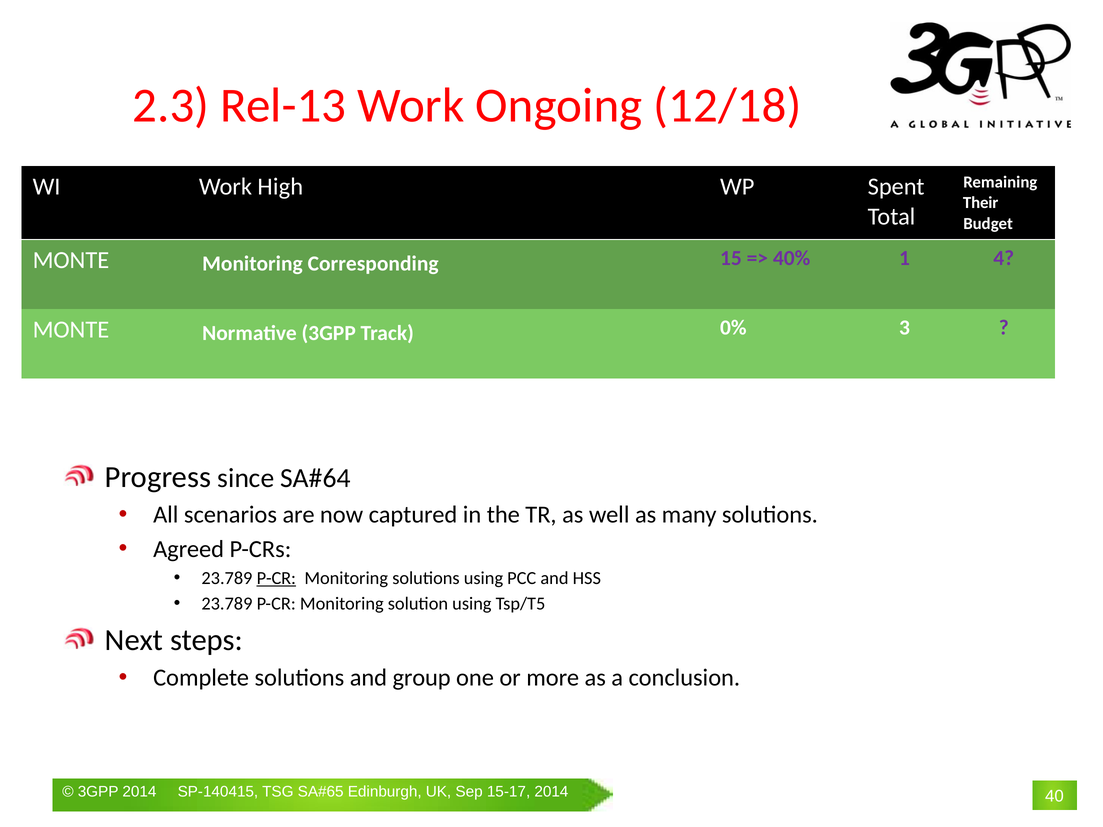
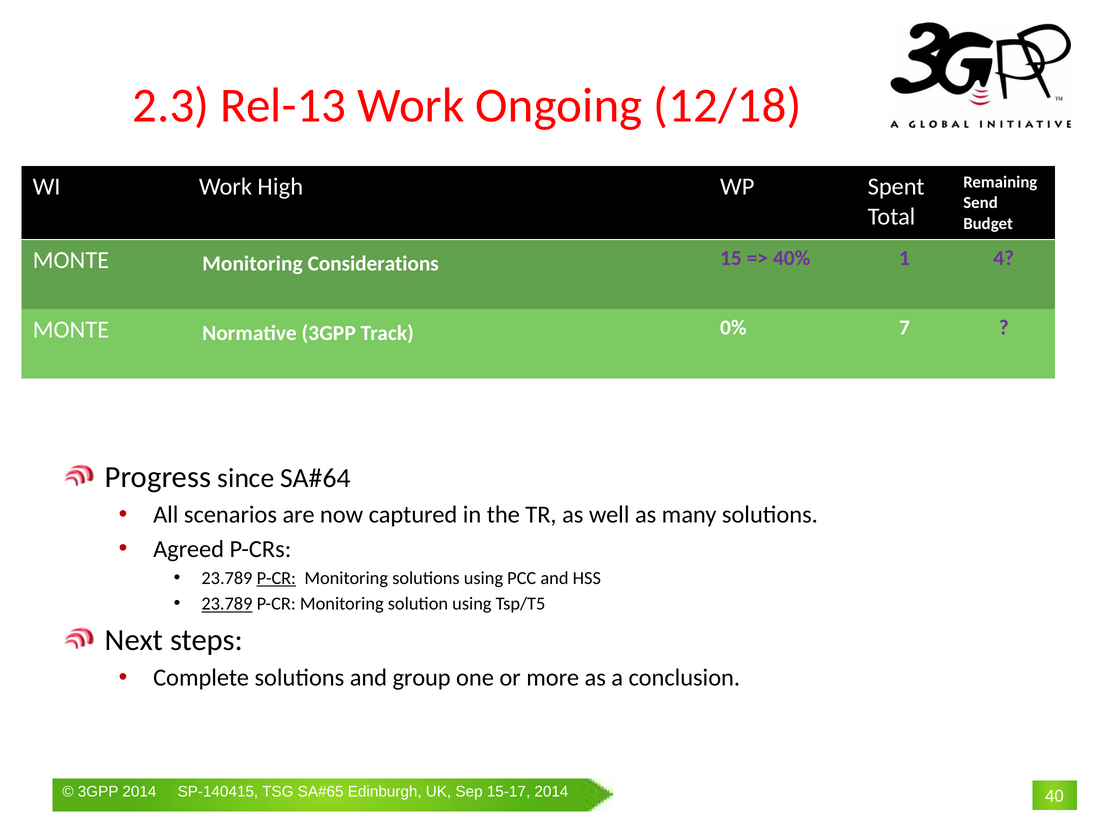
Their: Their -> Send (981, 203)
Corresponding: Corresponding -> Considerations (373, 264)
3: 3 -> 7 (904, 328)
23.789 underline: none -> present (227, 604)
